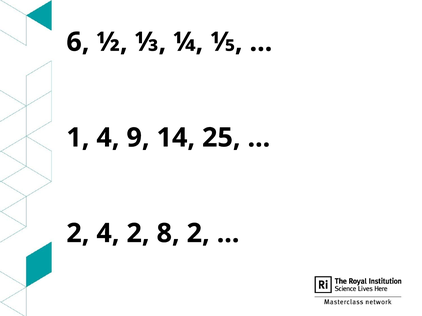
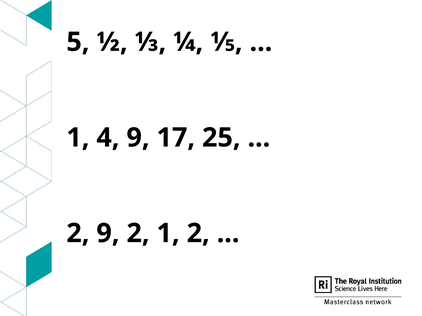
6: 6 -> 5 (78, 42)
14: 14 -> 17 (176, 138)
2 4: 4 -> 9 (108, 234)
2 8: 8 -> 1 (168, 234)
